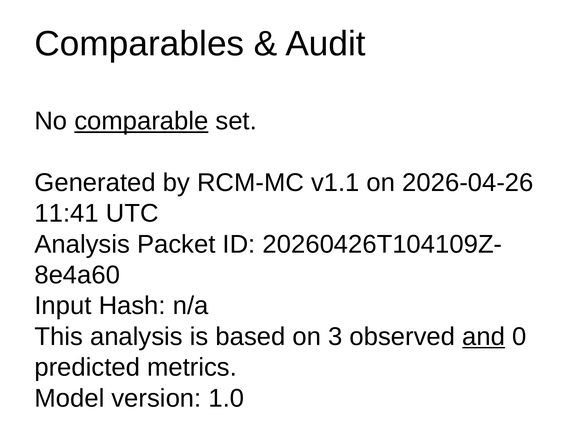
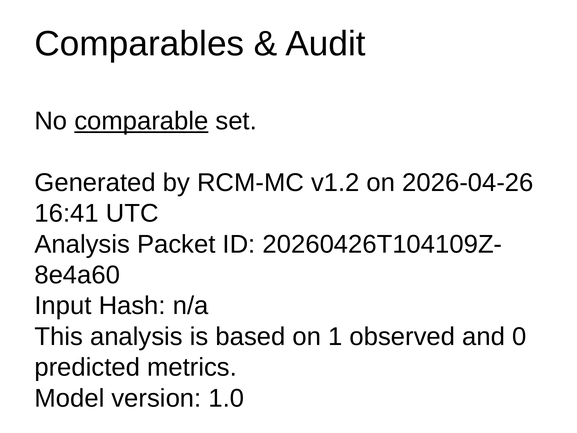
v1.1: v1.1 -> v1.2 (335, 183)
11:41: 11:41 -> 16:41 (67, 213)
3: 3 -> 1 (335, 336)
and underline: present -> none (484, 336)
